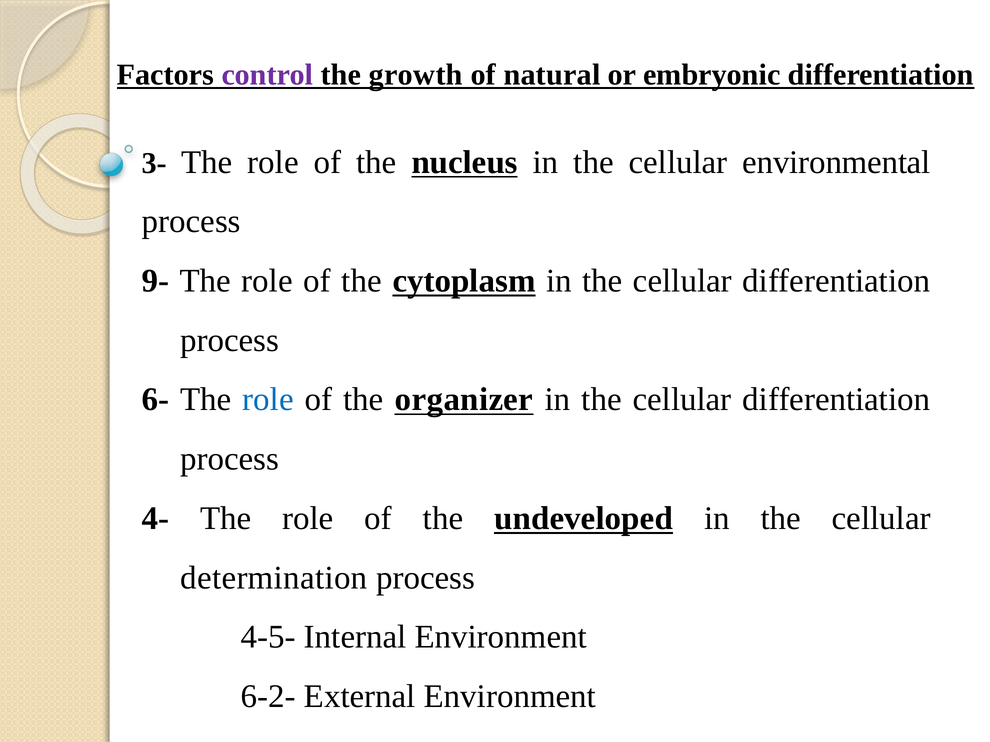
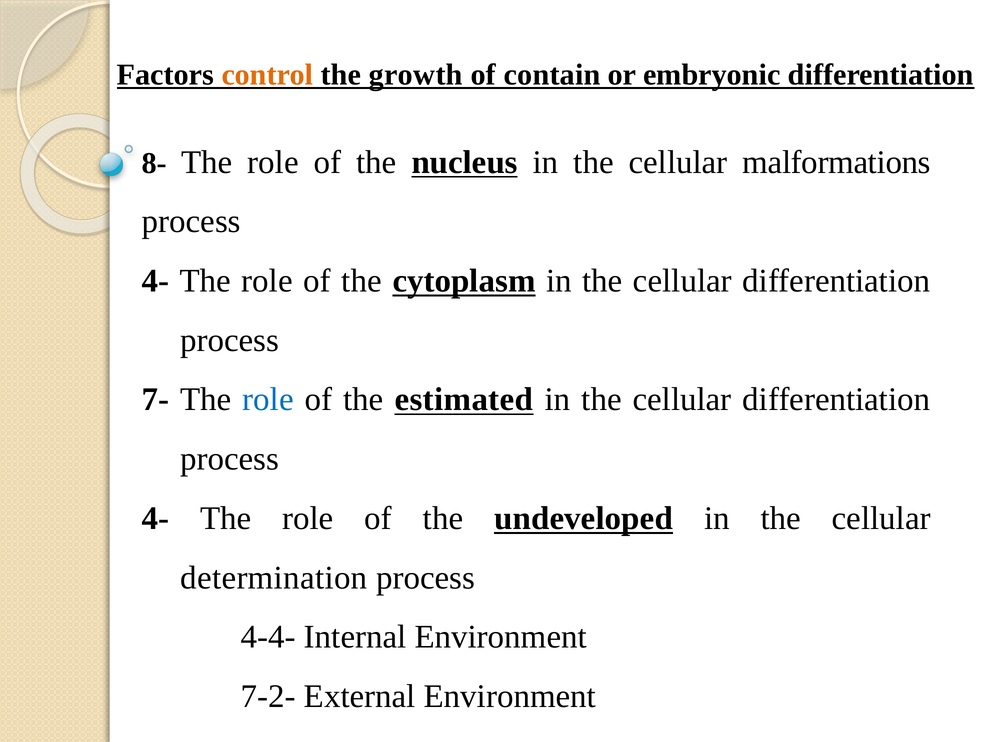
control colour: purple -> orange (267, 75)
natural: natural -> contain (552, 75)
3-: 3- -> 8- (154, 163)
environmental: environmental -> malformations (837, 162)
9-: 9- -> 4- (156, 281)
6-: 6- -> 7- (156, 400)
organizer: organizer -> estimated (464, 400)
4-5-: 4-5- -> 4-4- (268, 637)
6-2-: 6-2- -> 7-2- (268, 697)
